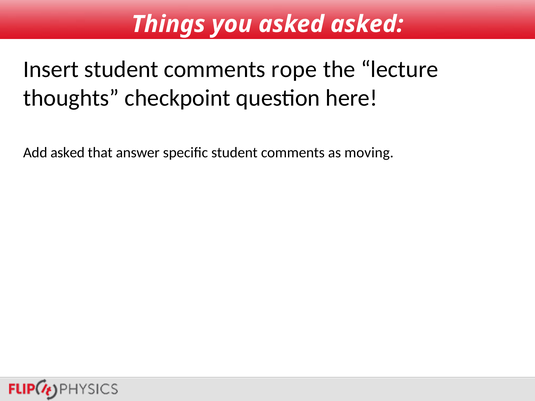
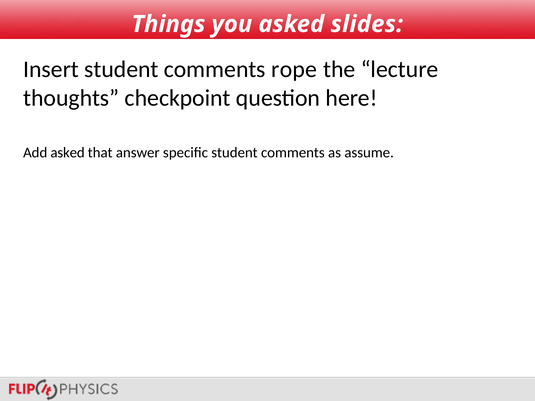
asked asked: asked -> slides (367, 24)
moving: moving -> assume (369, 153)
